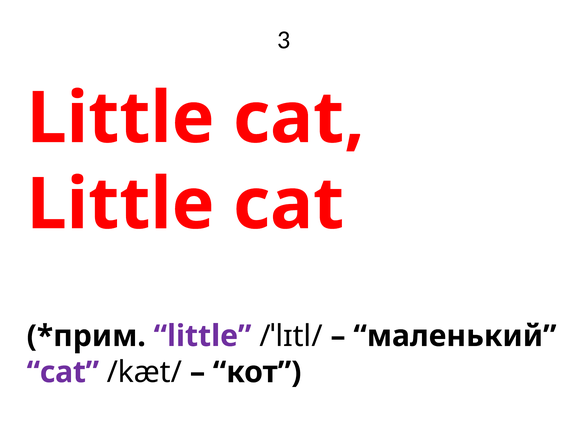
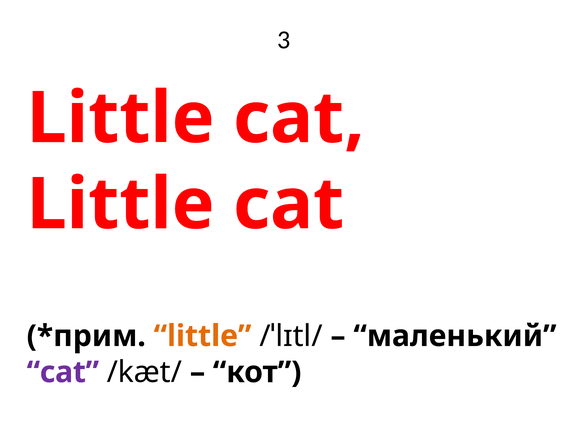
little colour: purple -> orange (203, 336)
